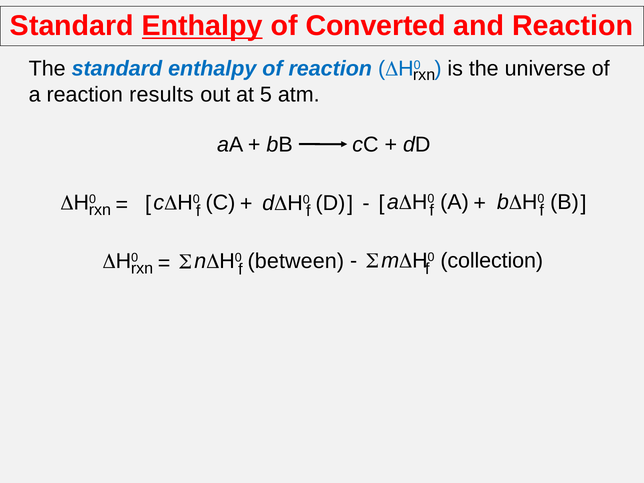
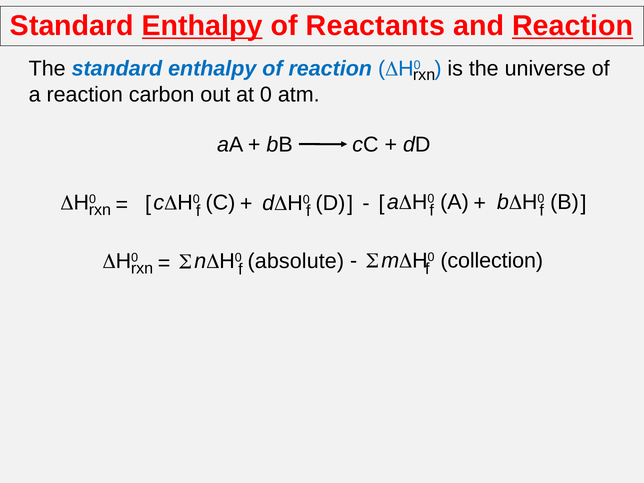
Converted: Converted -> Reactants (375, 26)
Reaction underline: none -> present (573, 26)
results: results -> carbon (162, 95)
5: 5 -> 0 (266, 95)
between: between -> absolute (296, 261)
